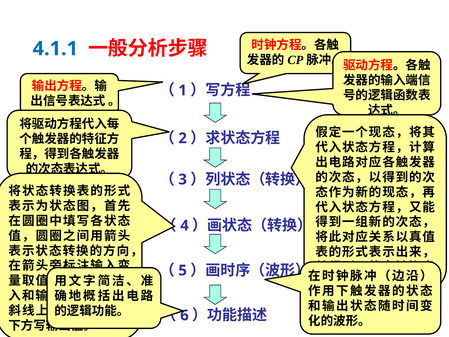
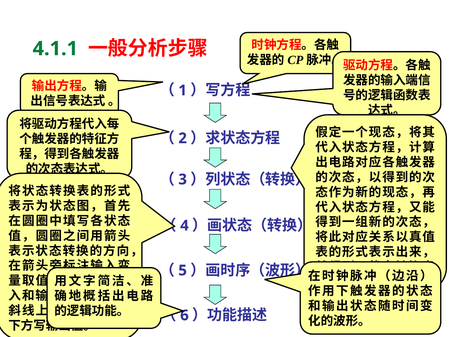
4.1.1 colour: blue -> green (55, 49)
